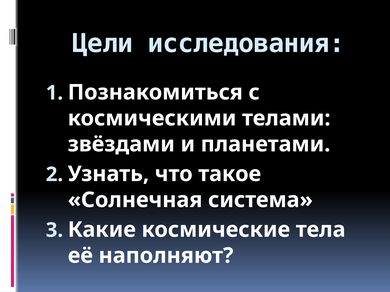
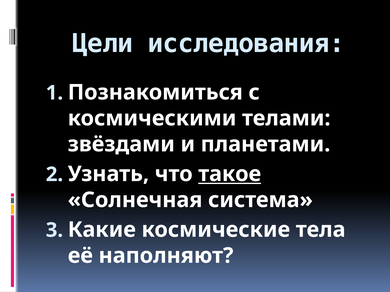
такое underline: none -> present (230, 174)
